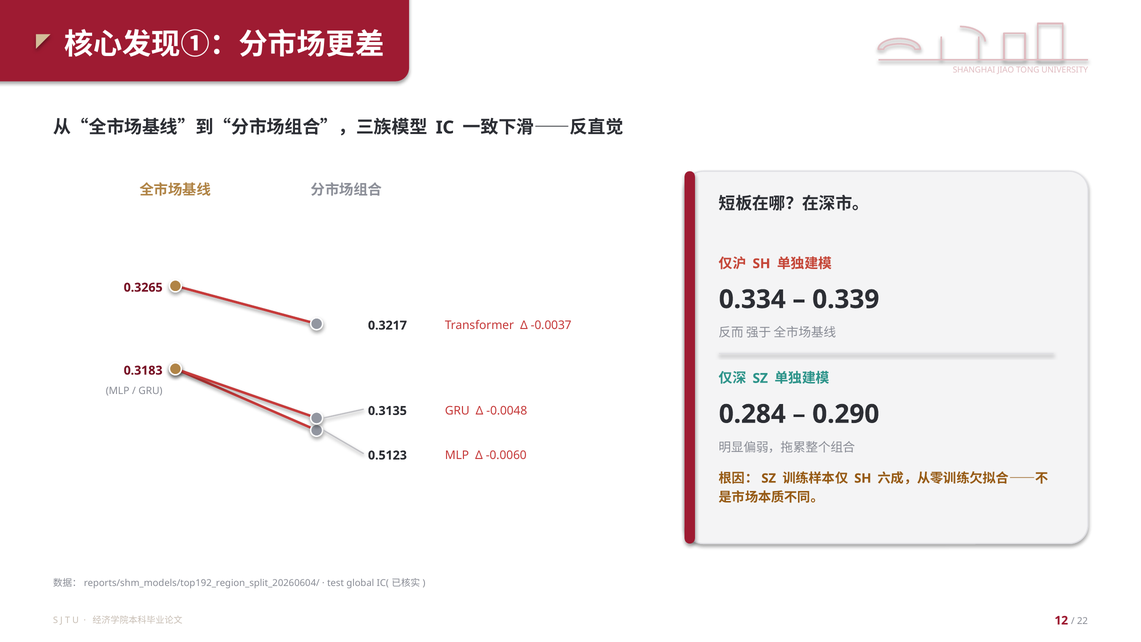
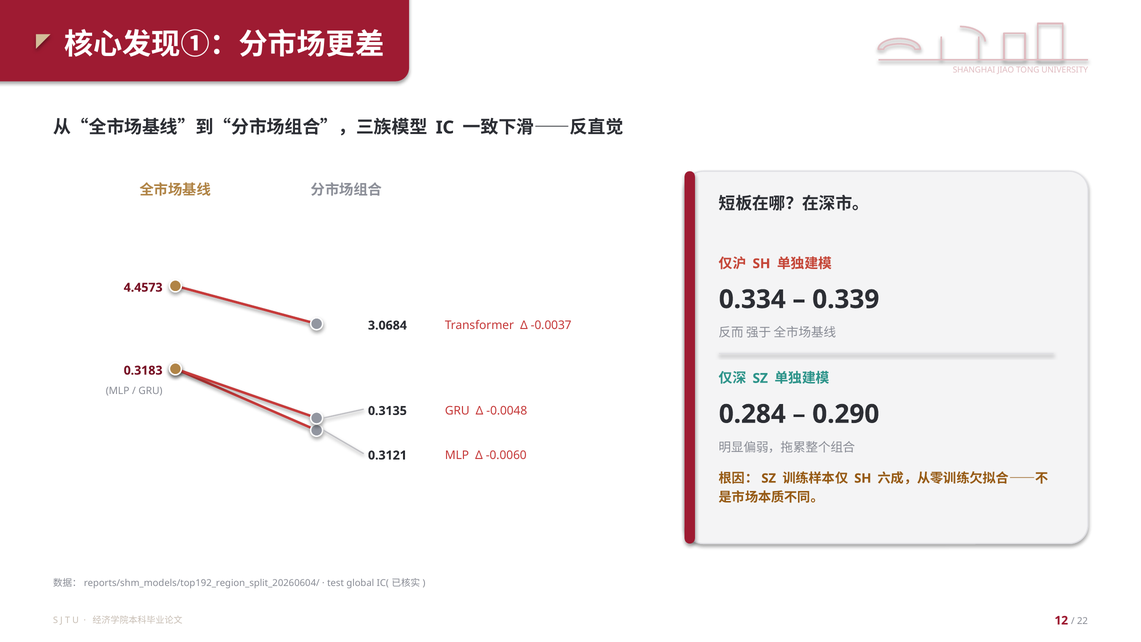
0.3265: 0.3265 -> 4.4573 (143, 287)
0.3217: 0.3217 -> 3.0684 (387, 325)
0.5123: 0.5123 -> 0.3121 (387, 455)
